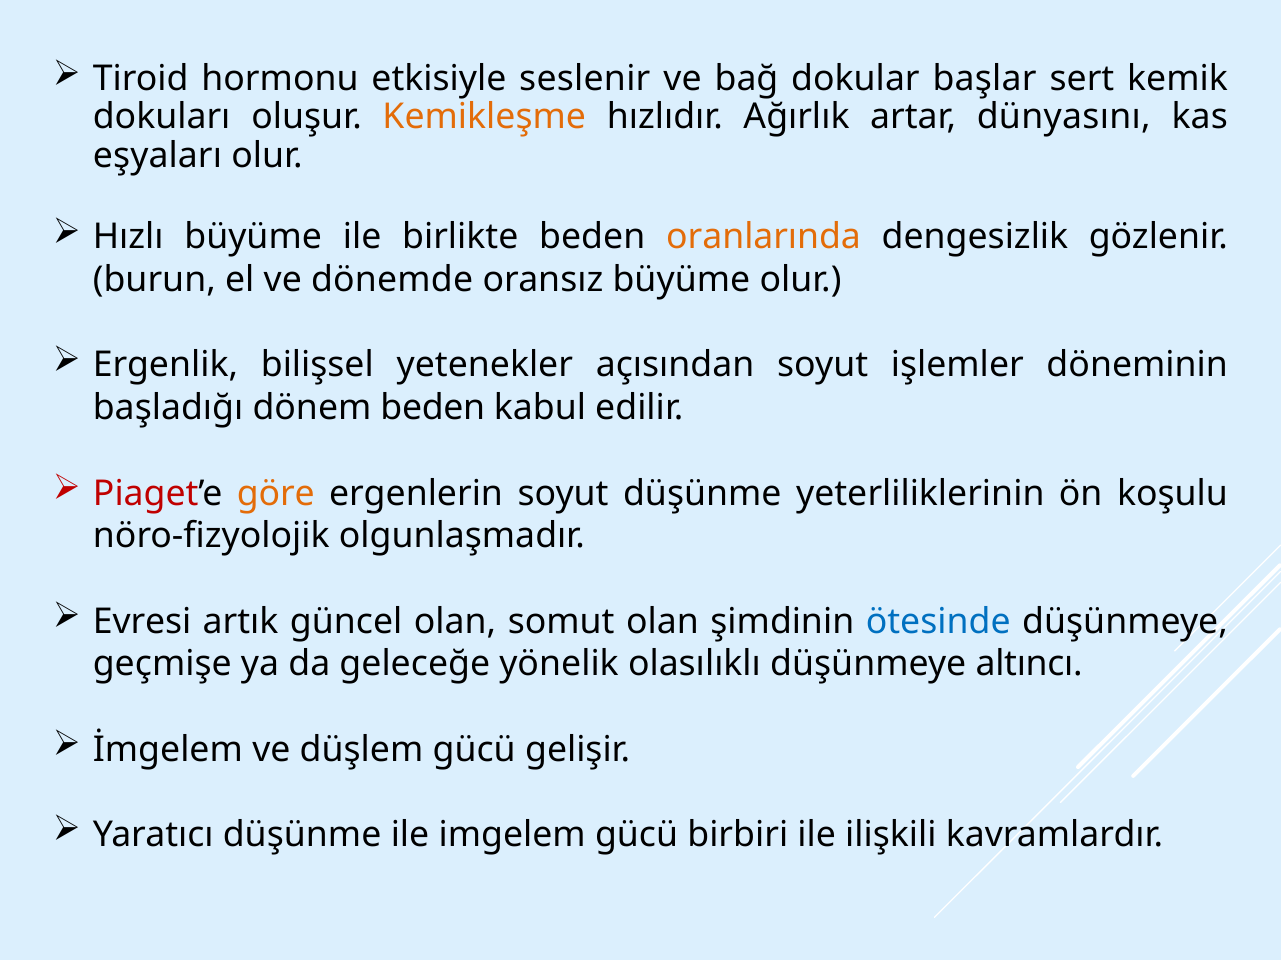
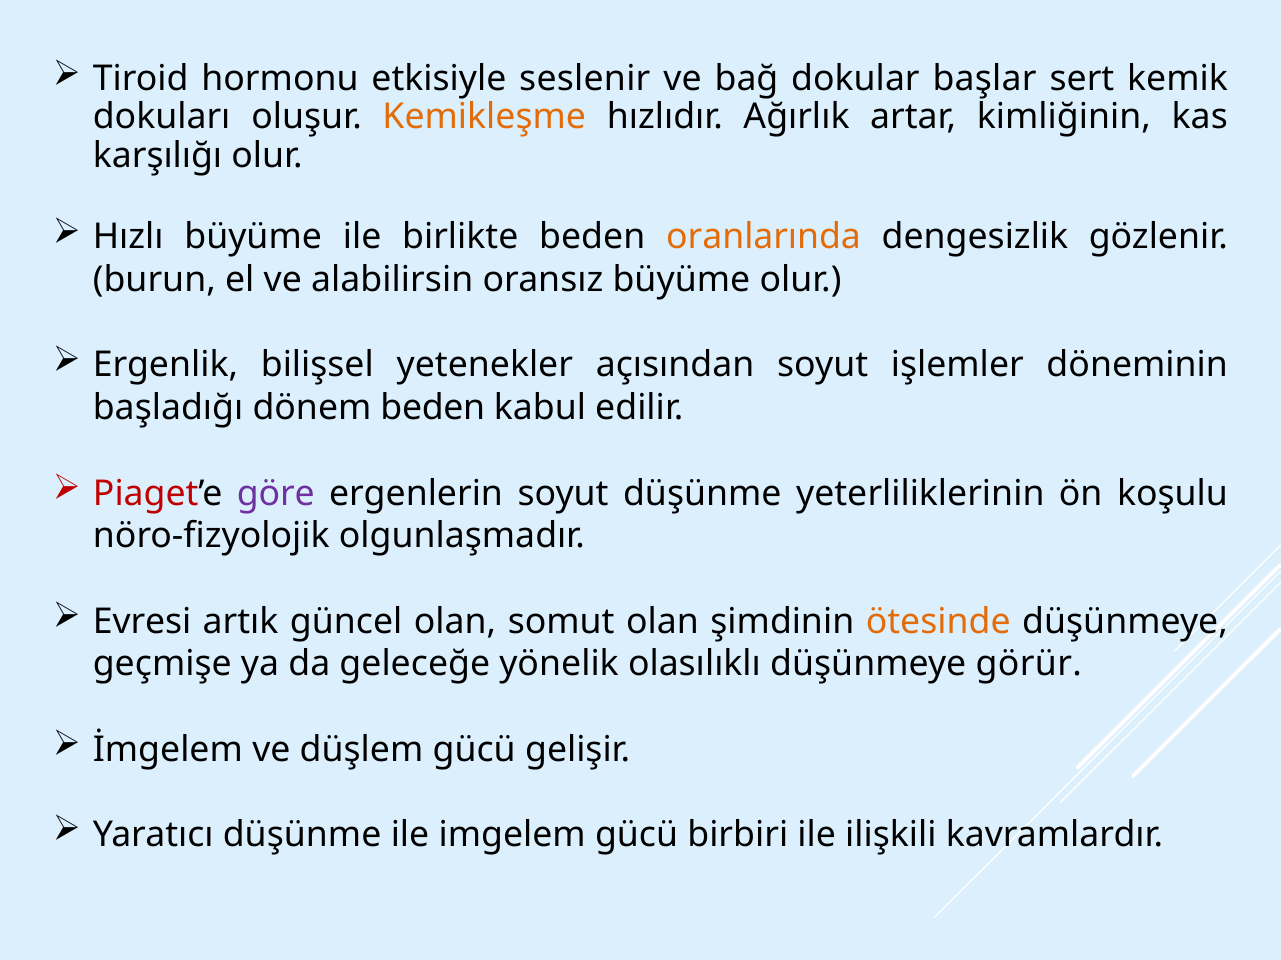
dünyasını: dünyasını -> kimliğinin (1064, 117)
eşyaları: eşyaları -> karşılığı (158, 156)
dönemde: dönemde -> alabilirsin (392, 280)
göre colour: orange -> purple (276, 494)
ötesinde colour: blue -> orange (938, 622)
altıncı: altıncı -> görür (1029, 665)
